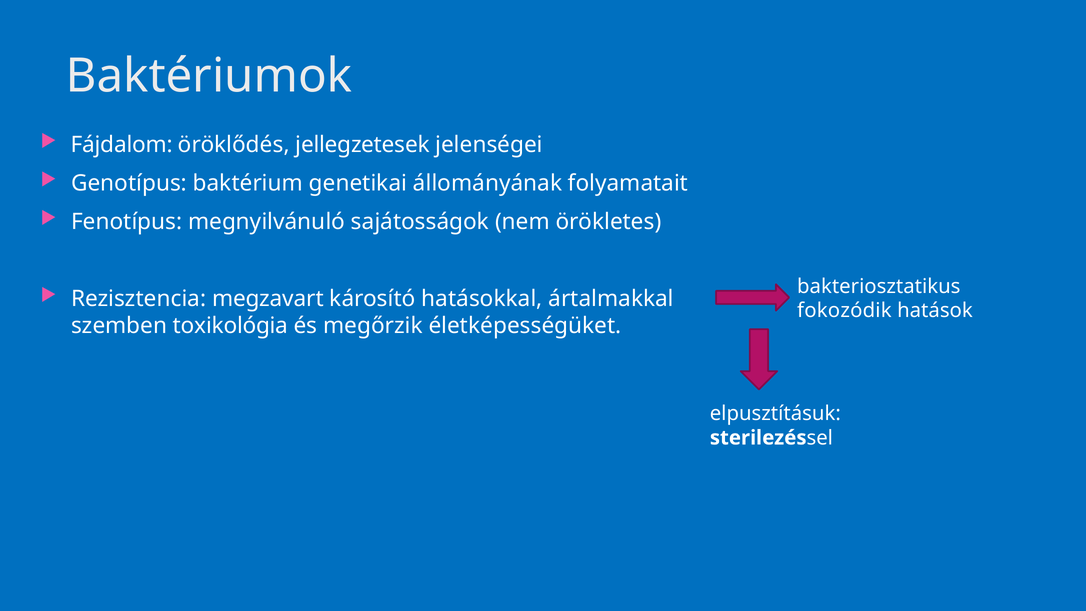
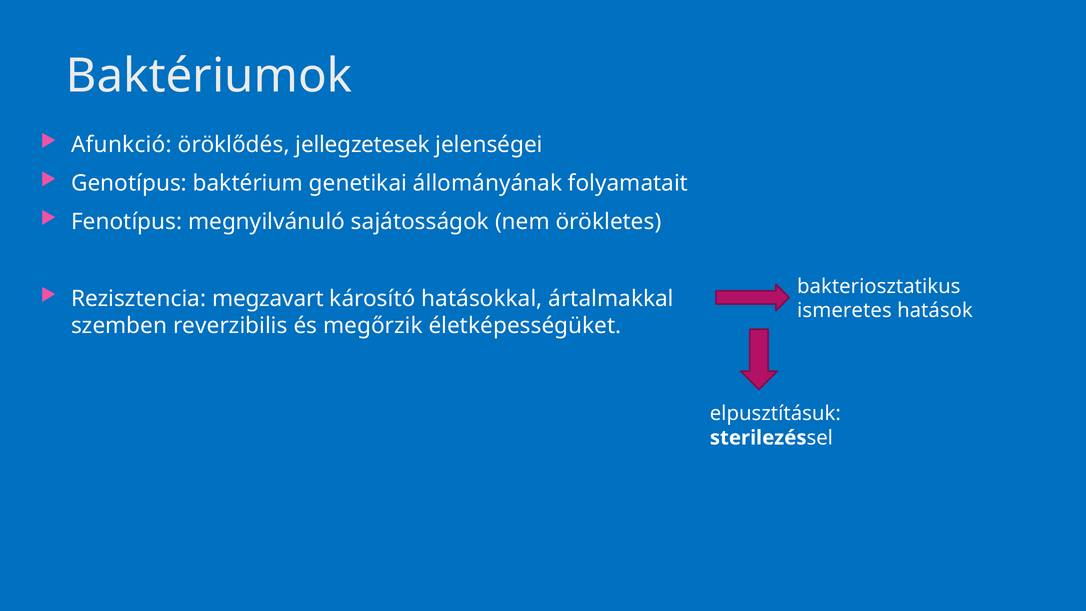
Fájdalom: Fájdalom -> Afunkció (121, 145)
fokozódik: fokozódik -> ismeretes (844, 311)
toxikológia: toxikológia -> reverzibilis (230, 326)
